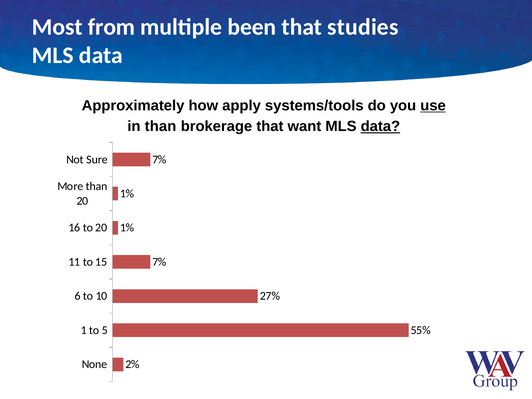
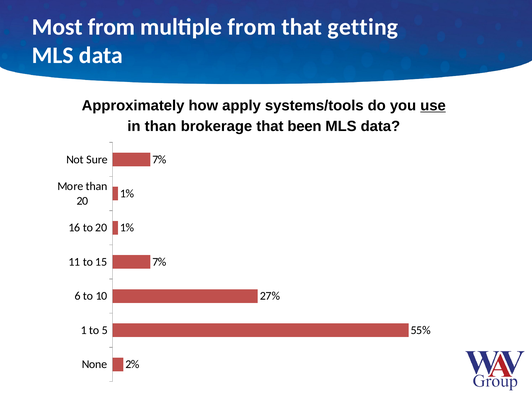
multiple been: been -> from (252, 27)
studies: studies -> getting (363, 27)
want: want -> been (304, 126)
data underline: present -> none (380, 126)
